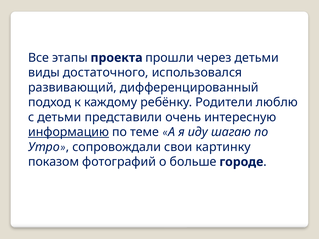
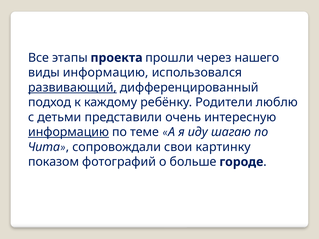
через детьми: детьми -> нашего (257, 58)
виды достаточного: достаточного -> информацию (106, 73)
развивающий underline: none -> present (72, 88)
Утро: Утро -> Чита (44, 147)
